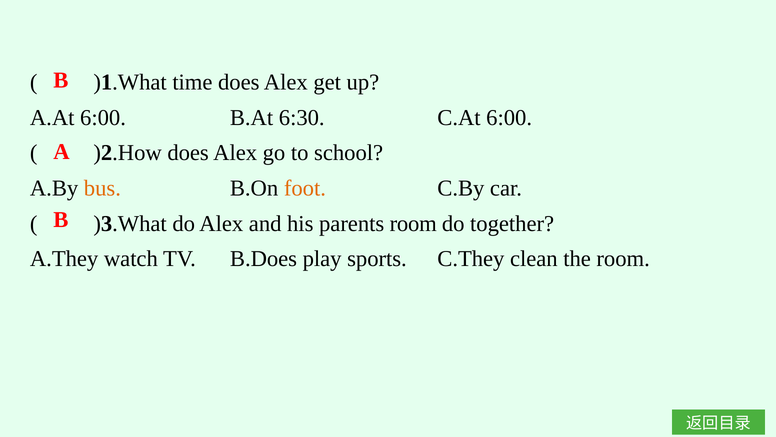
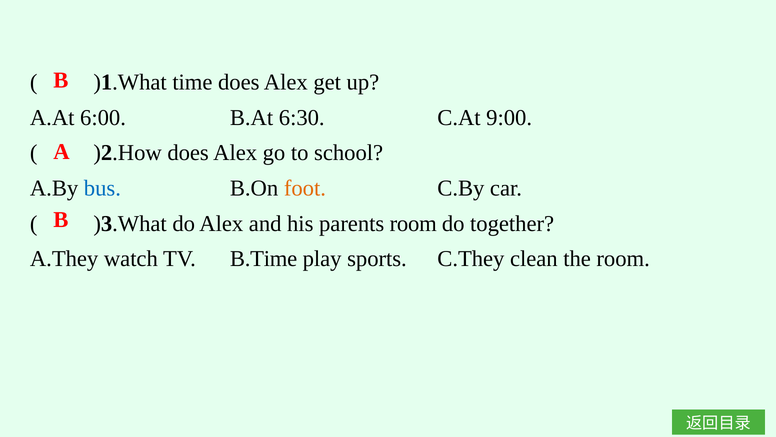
C.At 6:00: 6:00 -> 9:00 (509, 117)
bus colour: orange -> blue (102, 188)
B.Does: B.Does -> B.Time (264, 259)
